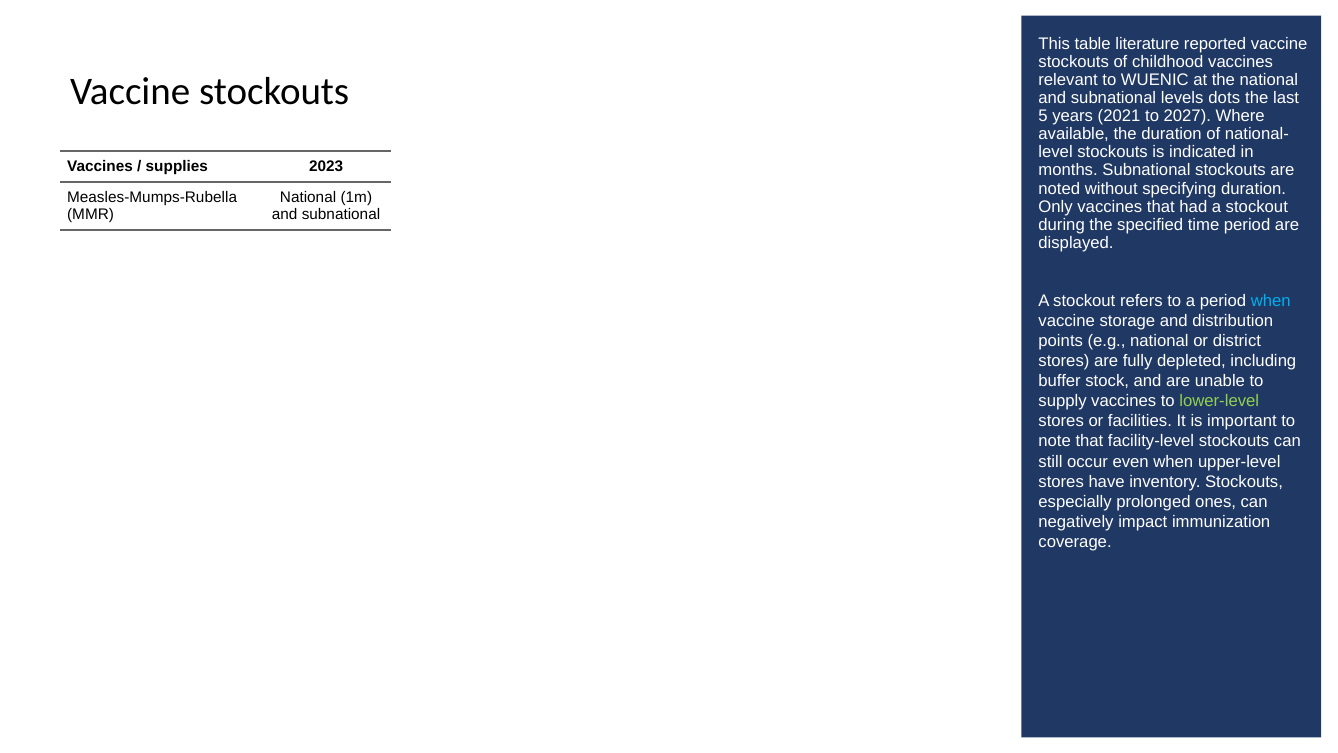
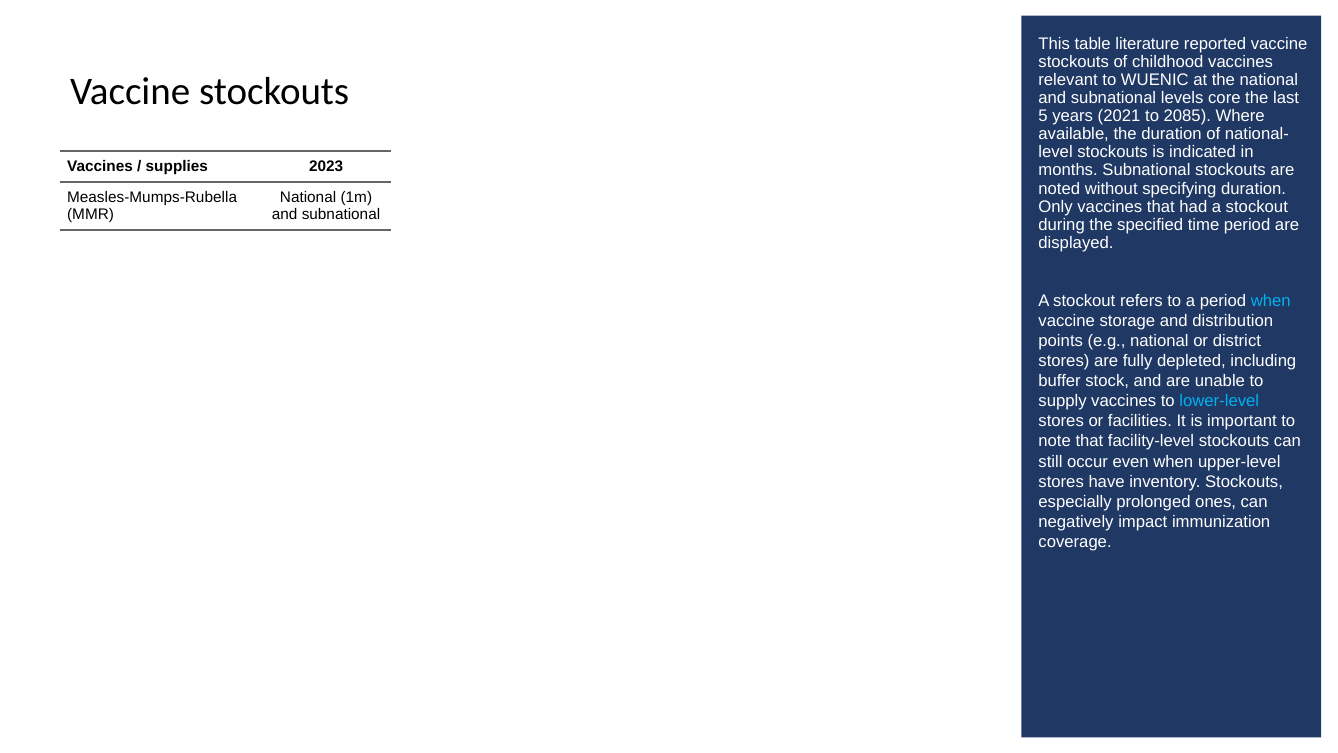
dots: dots -> core (1224, 98)
2027: 2027 -> 2085 (1187, 116)
lower-level colour: light green -> light blue (1219, 401)
